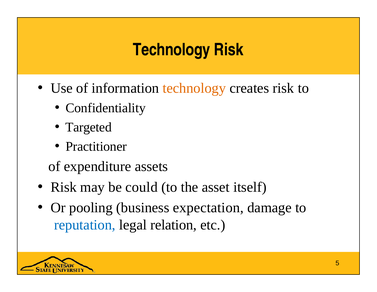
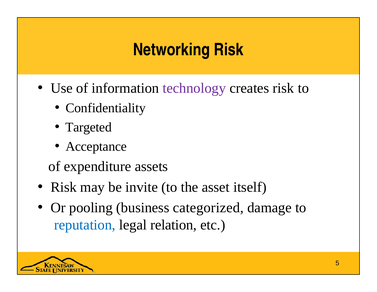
Technology: Technology -> Networking (172, 50)
technology colour: orange -> purple (194, 88)
Practitioner: Practitioner -> Acceptance (96, 146)
could: could -> invite (142, 187)
expectation: expectation -> categorized (208, 207)
